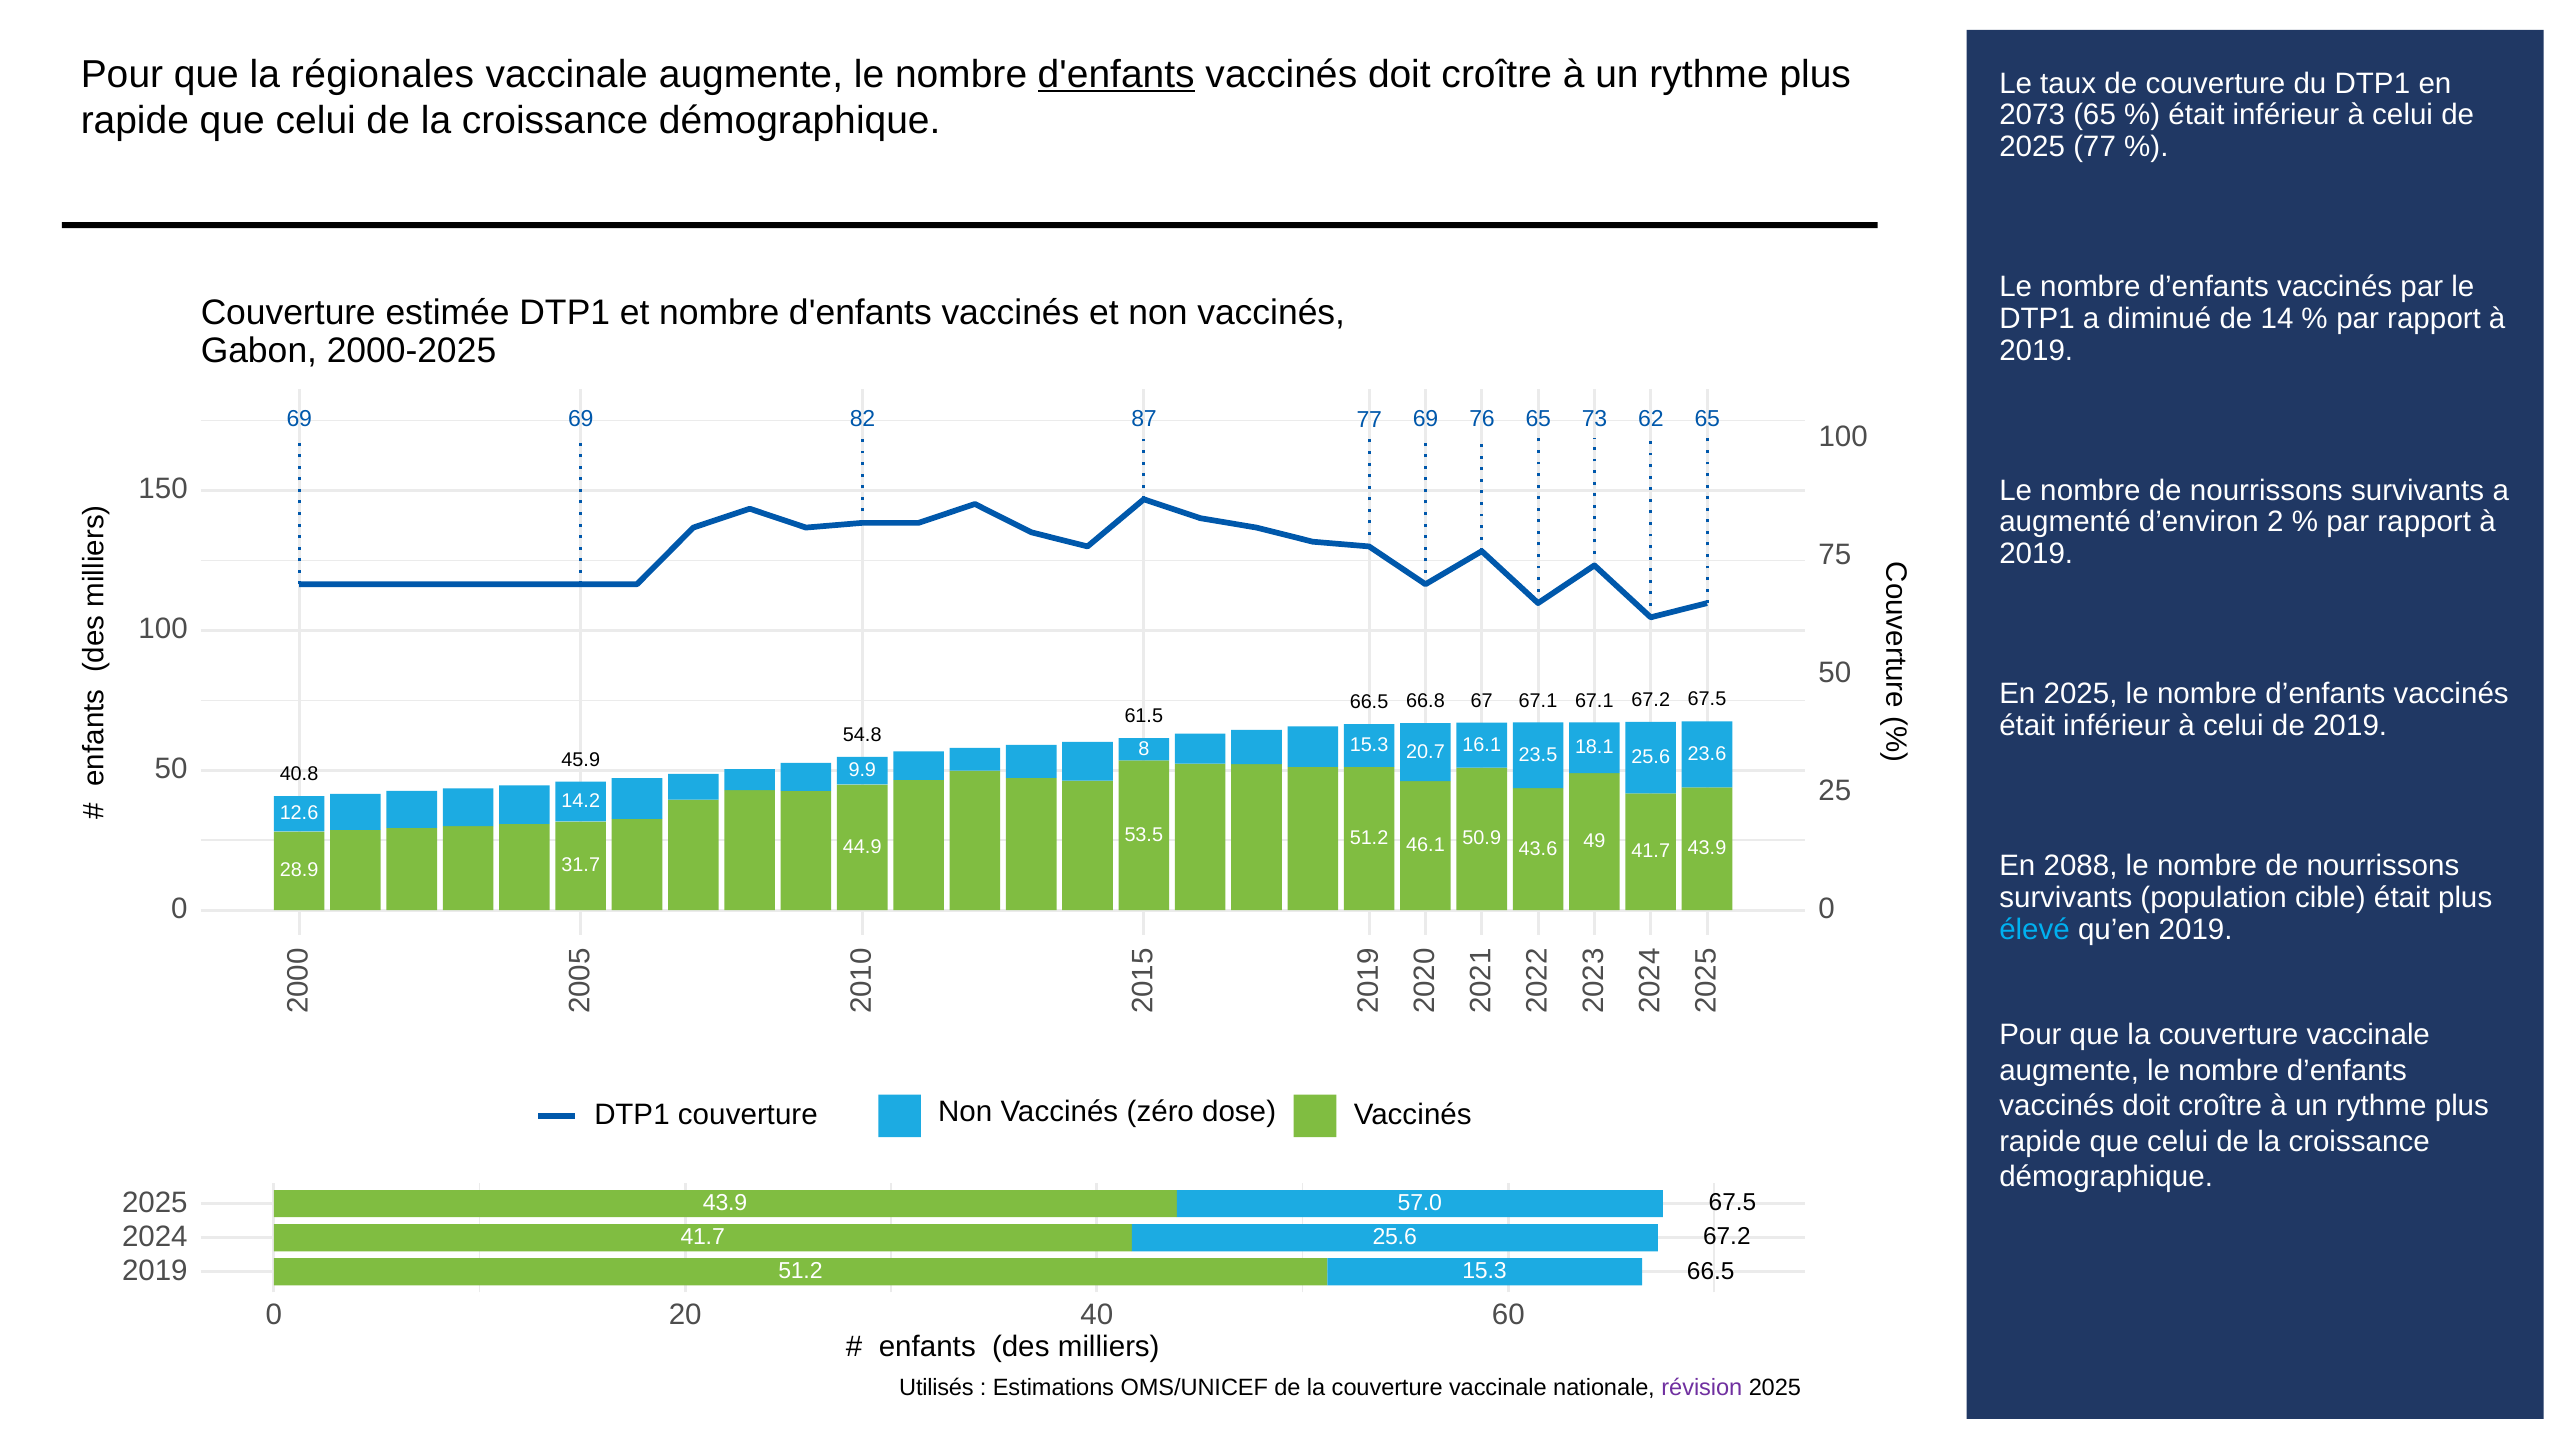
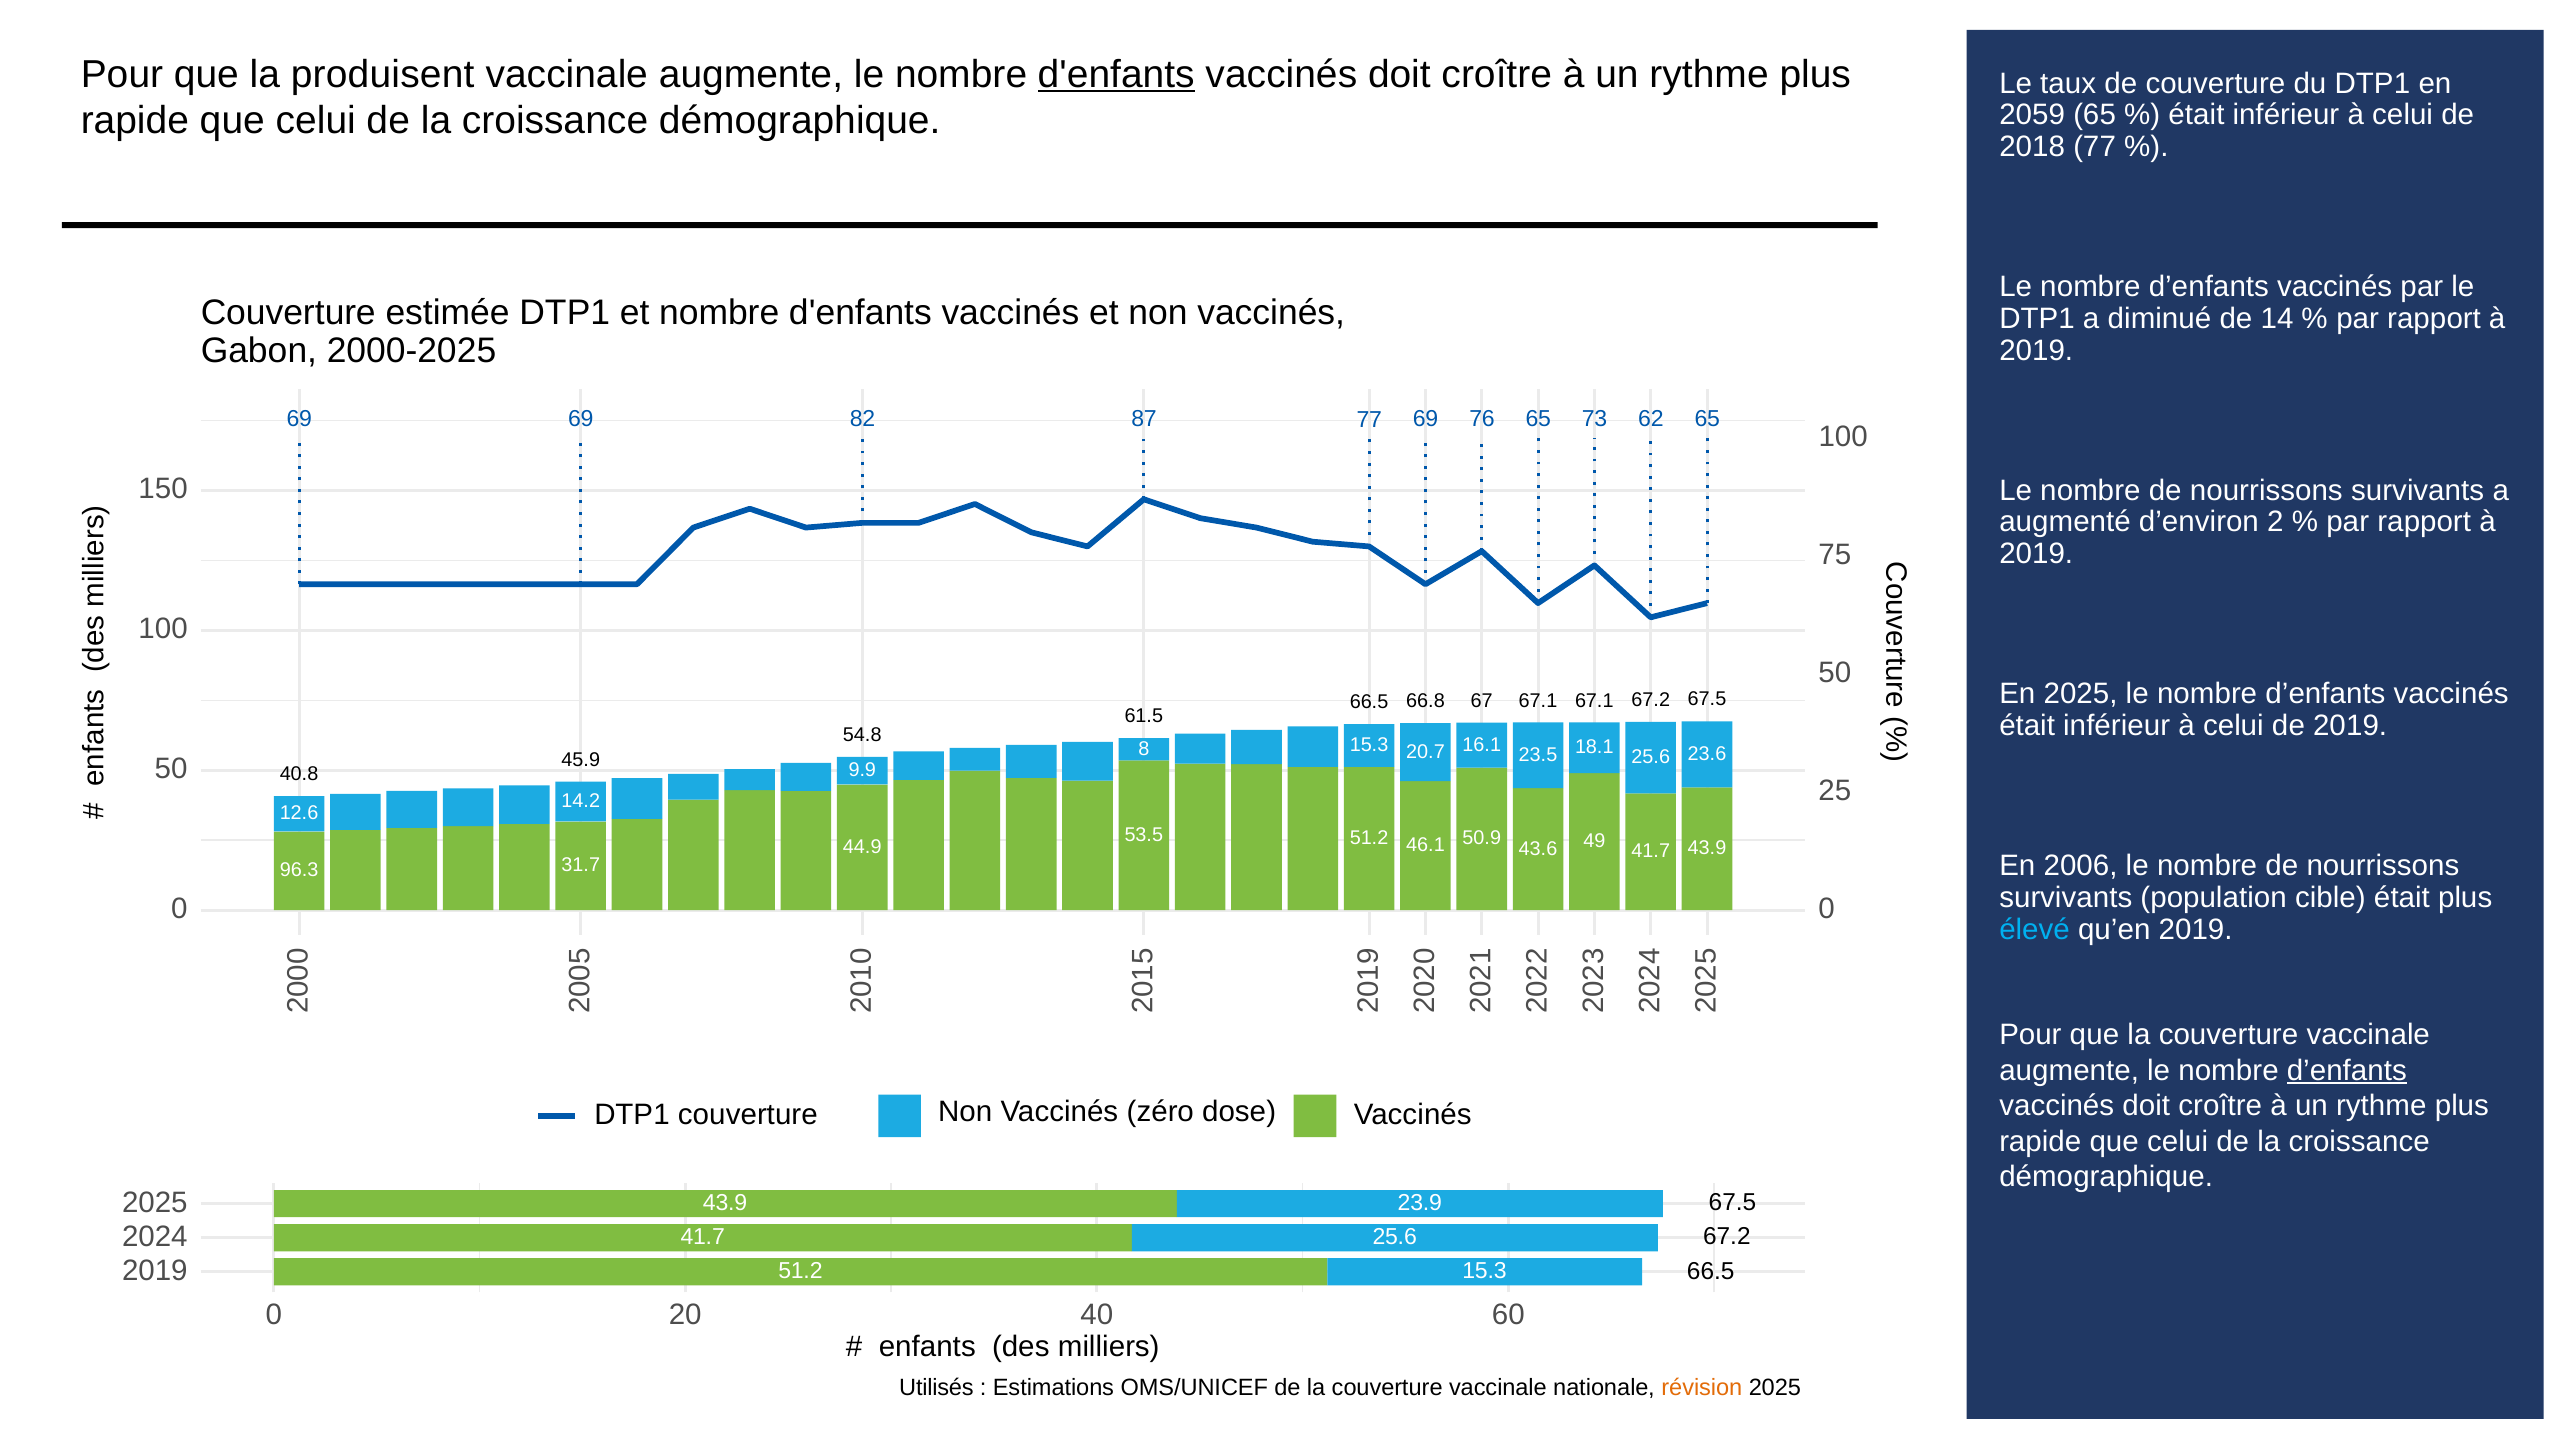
régionales: régionales -> produisent (383, 74)
2073: 2073 -> 2059 (2032, 115)
2025: 2025 -> 2018 (2032, 147)
2088: 2088 -> 2006 (2081, 866)
28.9: 28.9 -> 96.3 (299, 870)
d’enfants underline: none -> present (2347, 1070)
57.0: 57.0 -> 23.9 (1420, 1203)
révision colour: purple -> orange (1702, 1388)
